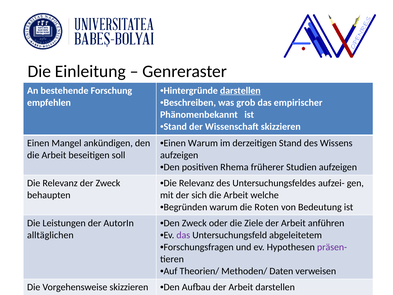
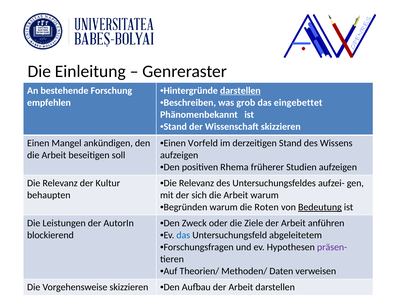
empirischer: empirischer -> eingebettet (298, 102)
Einen Warum: Warum -> Vorfeld (203, 143)
der Zweck: Zweck -> Kultur (108, 183)
Arbeit welche: welche -> warum (265, 195)
Bedeutung underline: none -> present (320, 207)
das colour: purple -> blue (183, 235)
alltäglichen: alltäglichen -> blockierend (50, 235)
